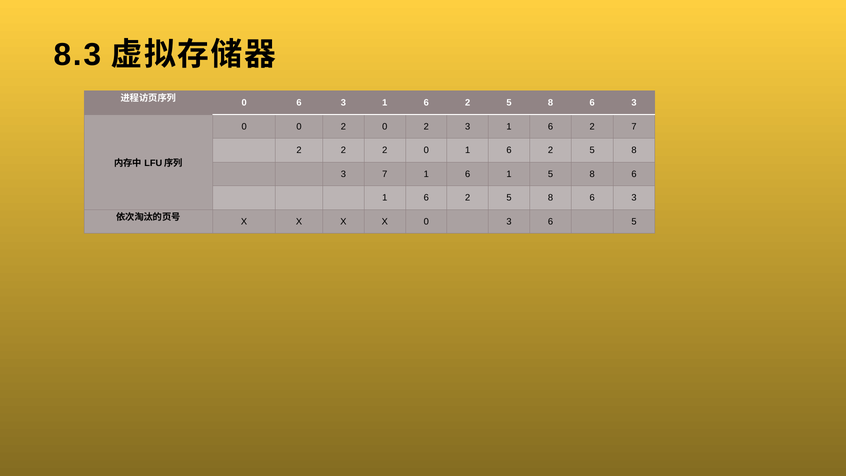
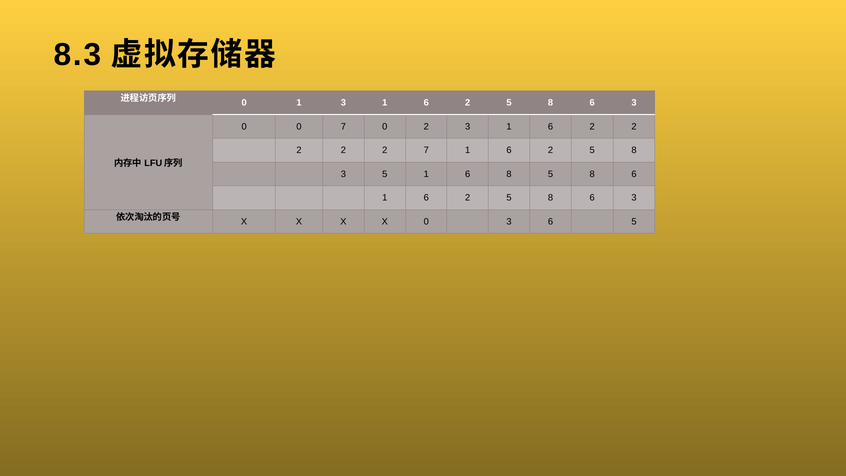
0 6: 6 -> 1 (299, 103)
0 0 2: 2 -> 7 (343, 127)
6 2 7: 7 -> 2 (634, 127)
2 2 0: 0 -> 7 (426, 150)
3 7: 7 -> 5 (385, 174)
1 6 1: 1 -> 8 (509, 174)
